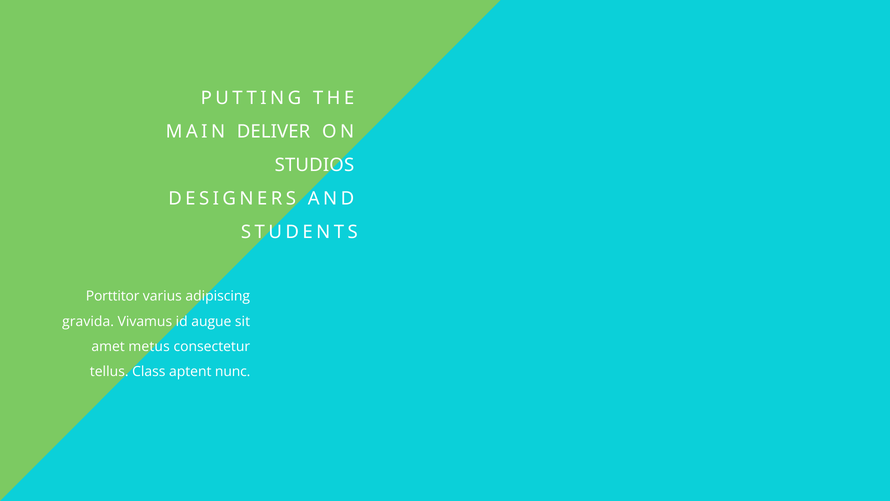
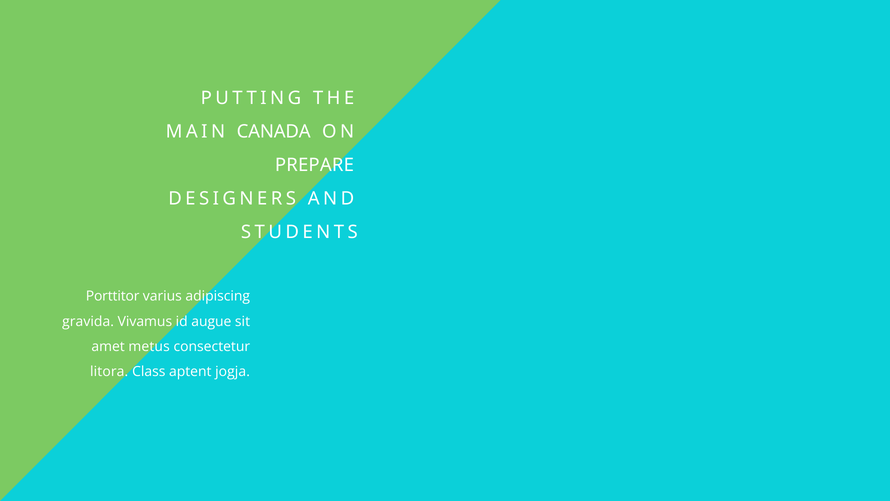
DELIVER: DELIVER -> CANADA (274, 132)
STUDIOS: STUDIOS -> PREPARE (314, 165)
tellus: tellus -> litora (109, 371)
nunc: nunc -> jogja (233, 371)
